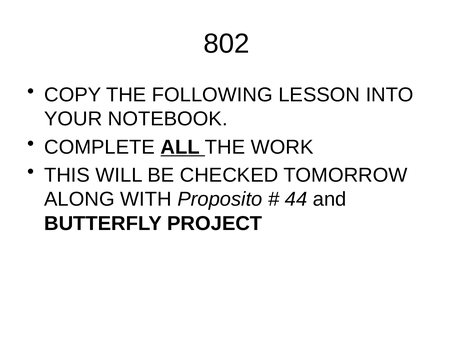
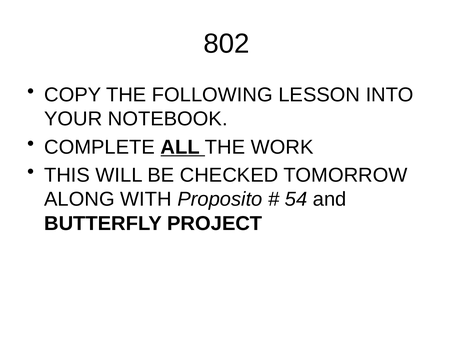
44: 44 -> 54 (296, 200)
